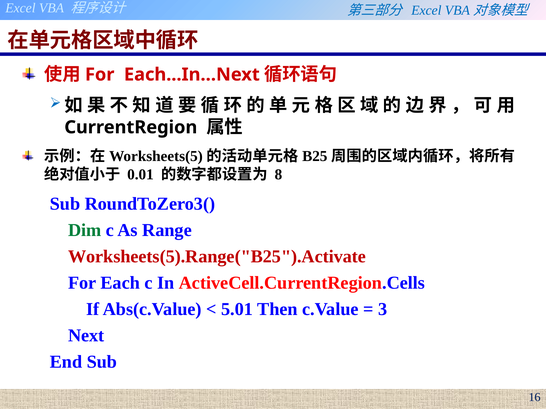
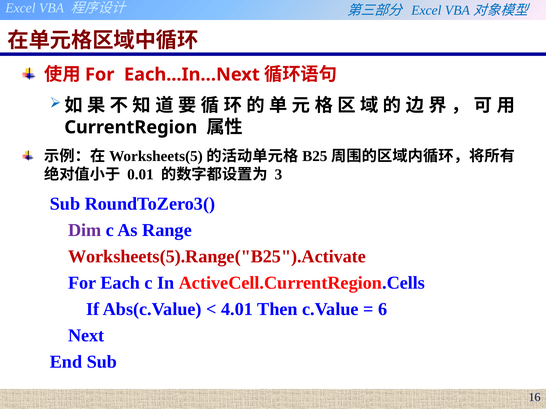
8: 8 -> 3 (278, 175)
Dim colour: green -> purple (85, 230)
5.01: 5.01 -> 4.01 (237, 310)
3: 3 -> 6 (383, 310)
